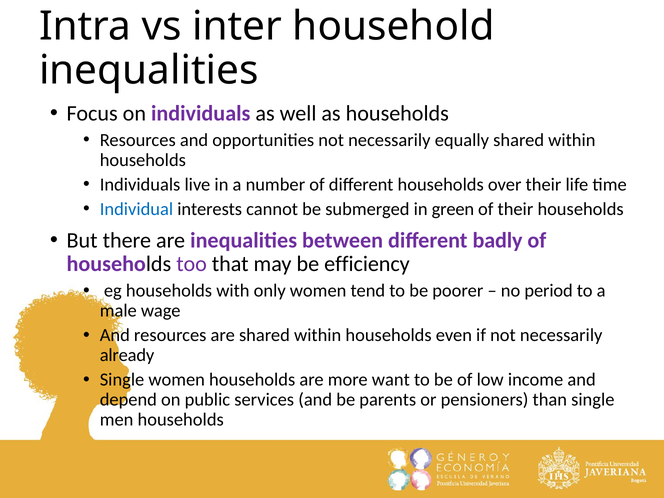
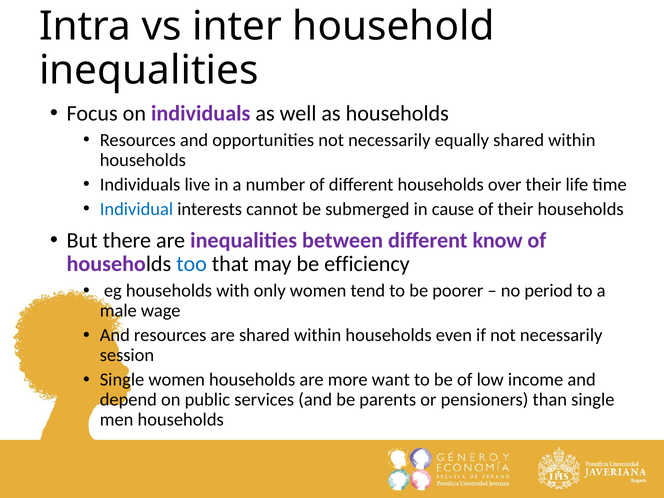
green: green -> cause (453, 209)
badly: badly -> know (498, 240)
too colour: purple -> blue (192, 264)
already: already -> session (127, 355)
